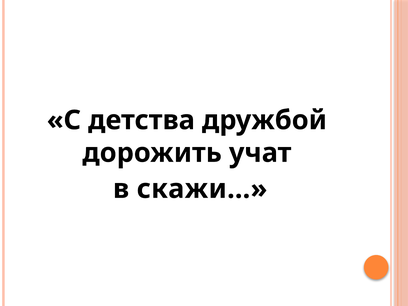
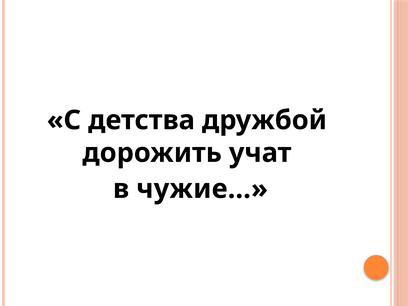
скажи…: скажи… -> чужие… (202, 189)
